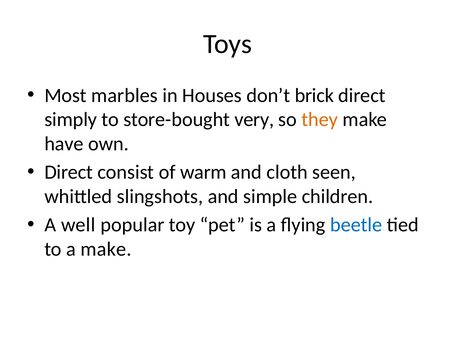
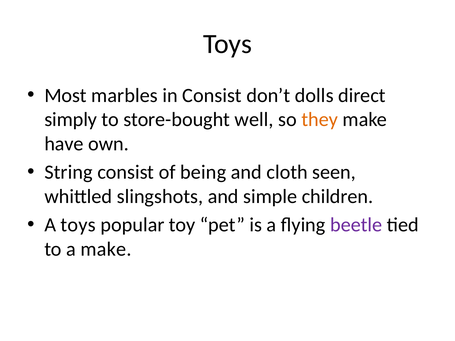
in Houses: Houses -> Consist (212, 95)
brick: brick -> dolls (314, 95)
very: very -> well (254, 120)
Direct: Direct -> String (69, 172)
warm: warm -> being (203, 172)
A well: well -> toys (78, 225)
beetle colour: blue -> purple (356, 225)
